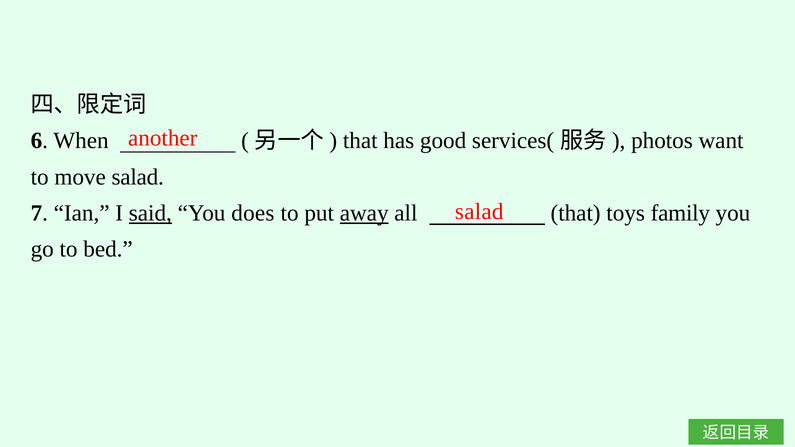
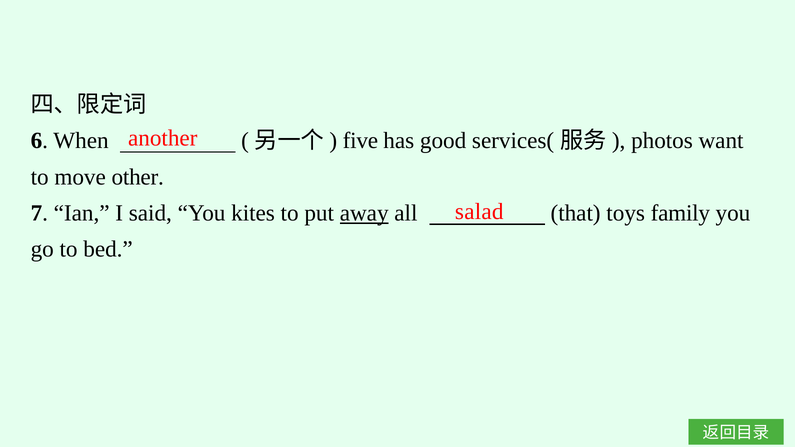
that: that -> five (360, 141)
move salad: salad -> other (138, 177)
said underline: present -> none (150, 213)
does: does -> kites (253, 213)
